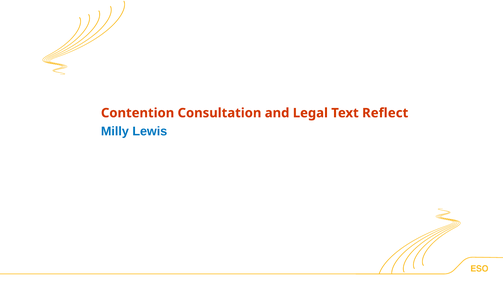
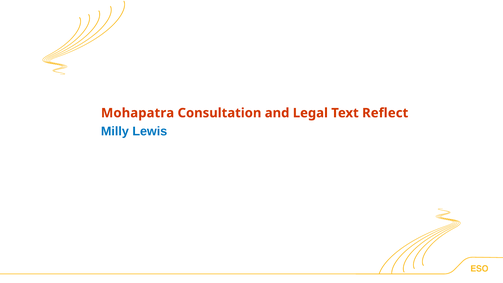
Contention: Contention -> Mohapatra (138, 113)
